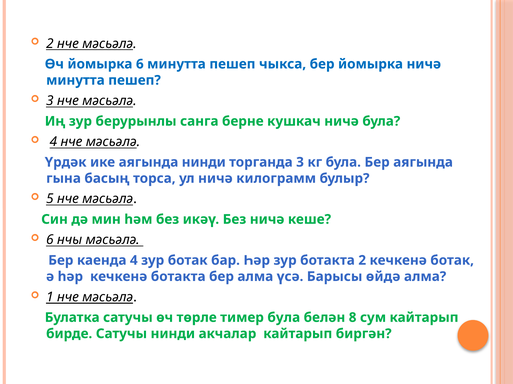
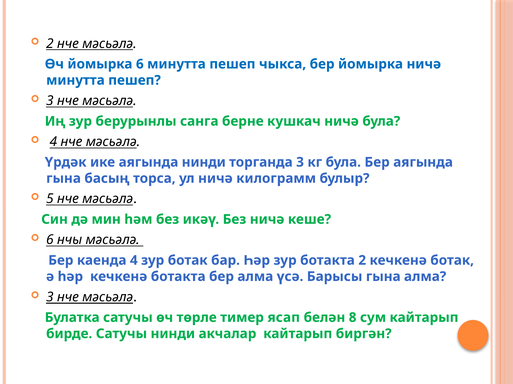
Барысы өйдә: өйдә -> гына (383, 277)
1: 1 -> 3 (50, 298)
тимер була: була -> ясап (284, 318)
